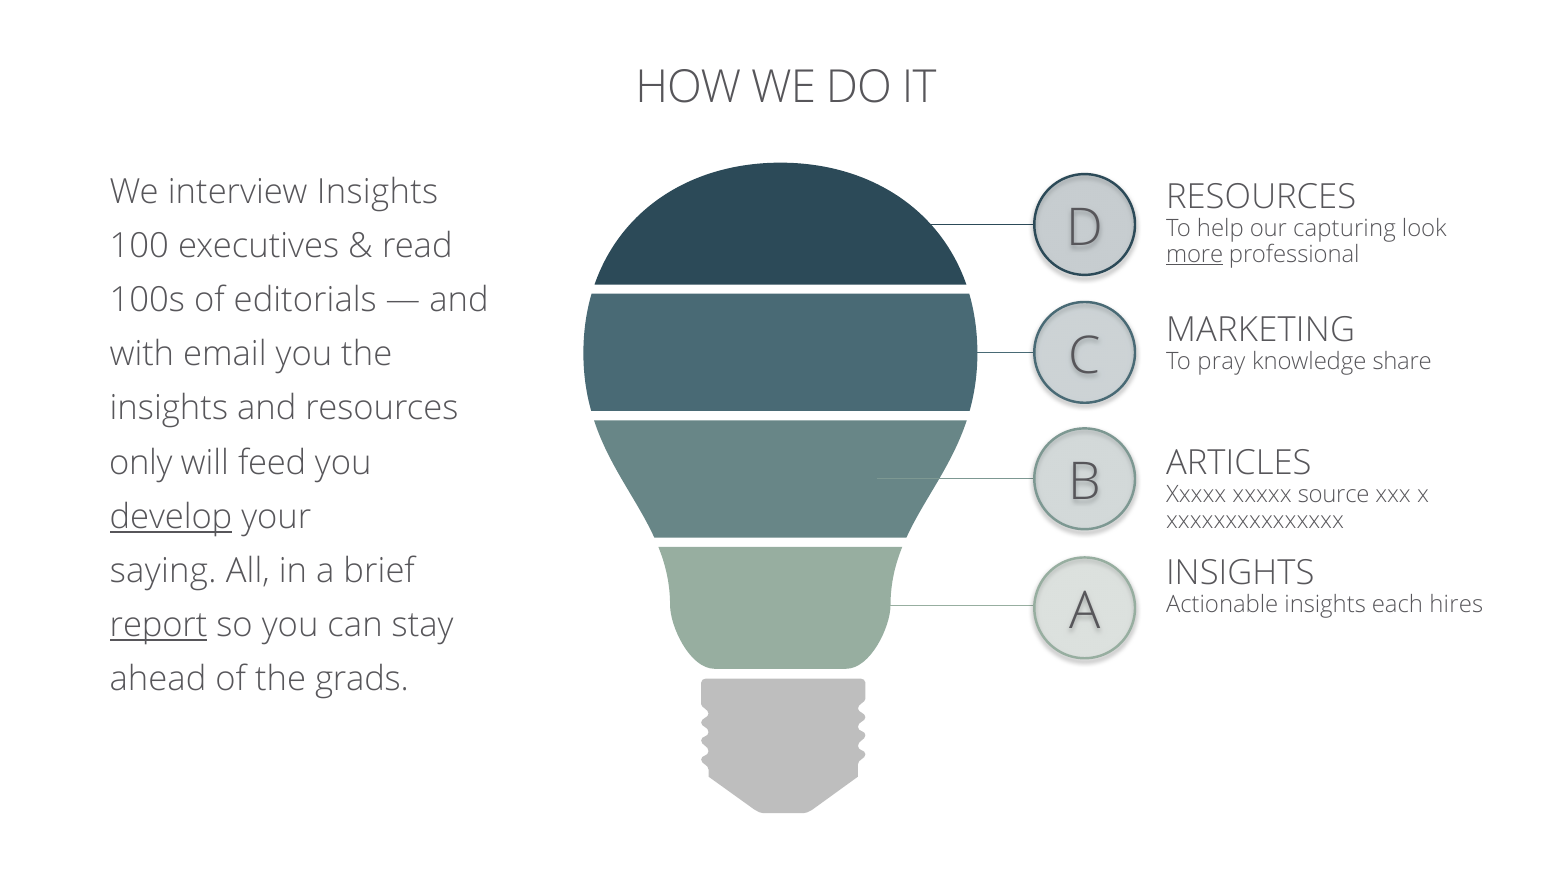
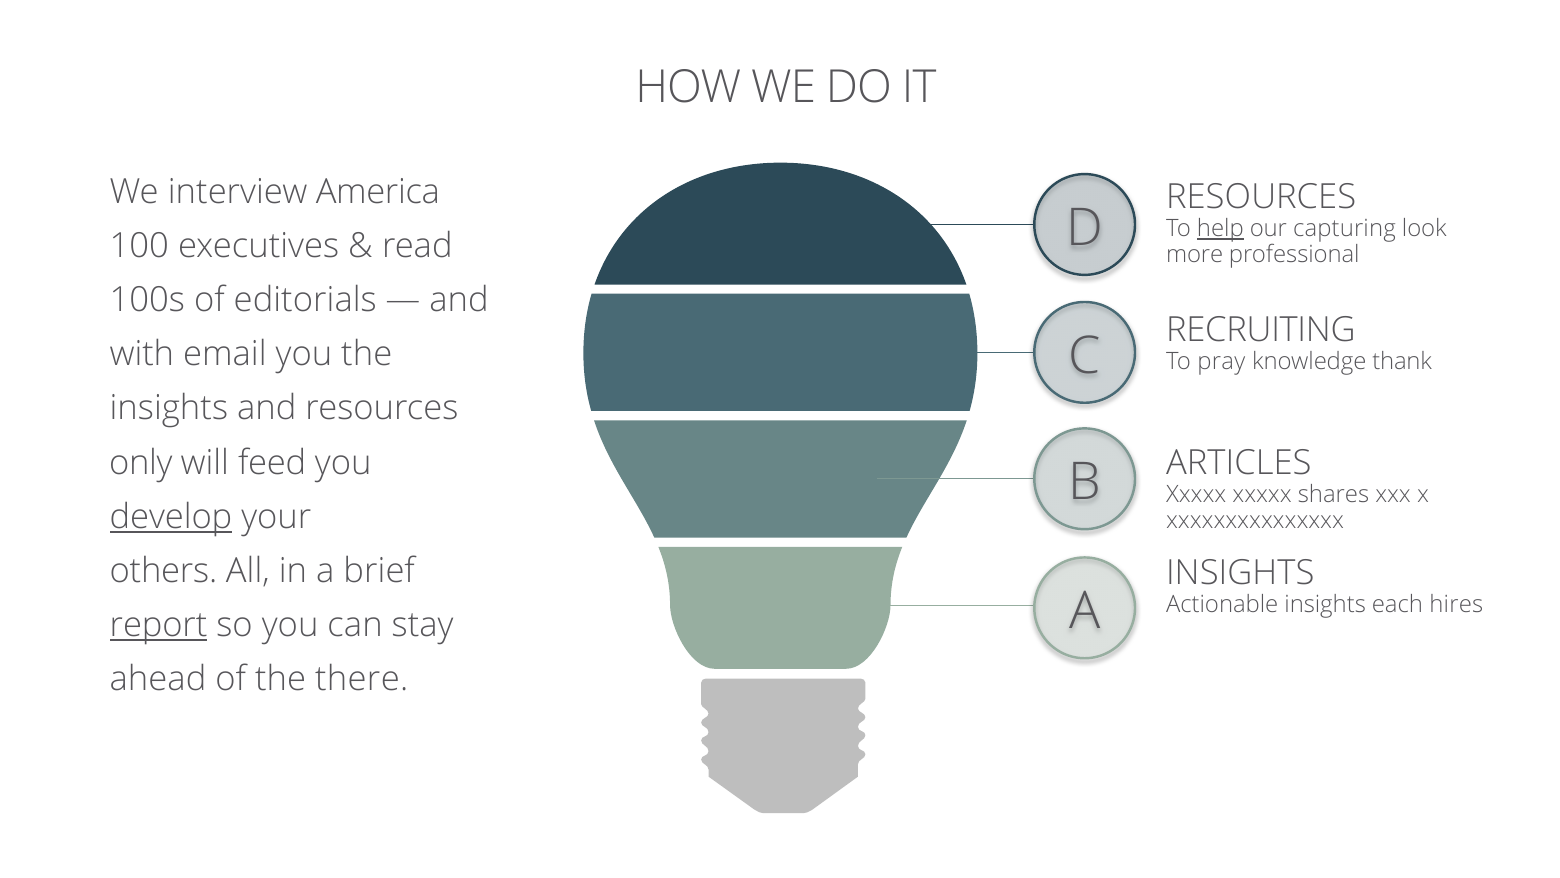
interview Insights: Insights -> America (378, 192)
help underline: none -> present (1220, 229)
more underline: present -> none (1195, 254)
MARKETING: MARKETING -> RECRUITING (1261, 330)
share: share -> thank (1402, 361)
source: source -> shares (1334, 494)
saying: saying -> others (163, 571)
grads: grads -> there (362, 679)
